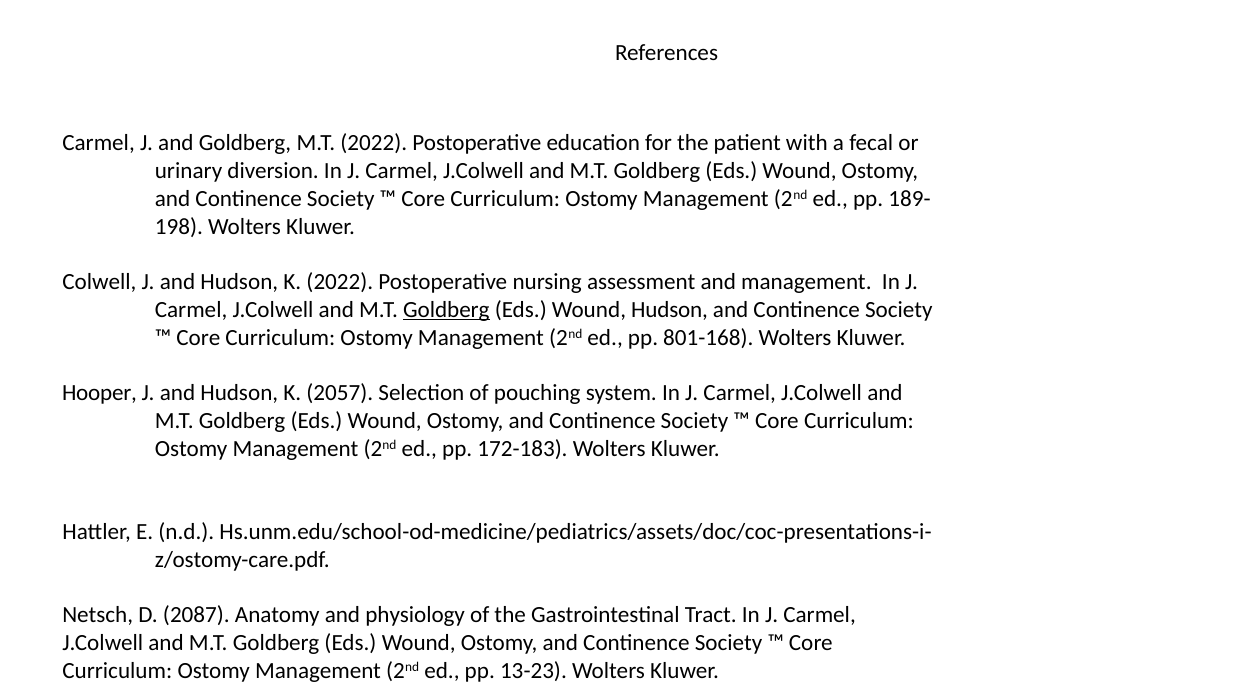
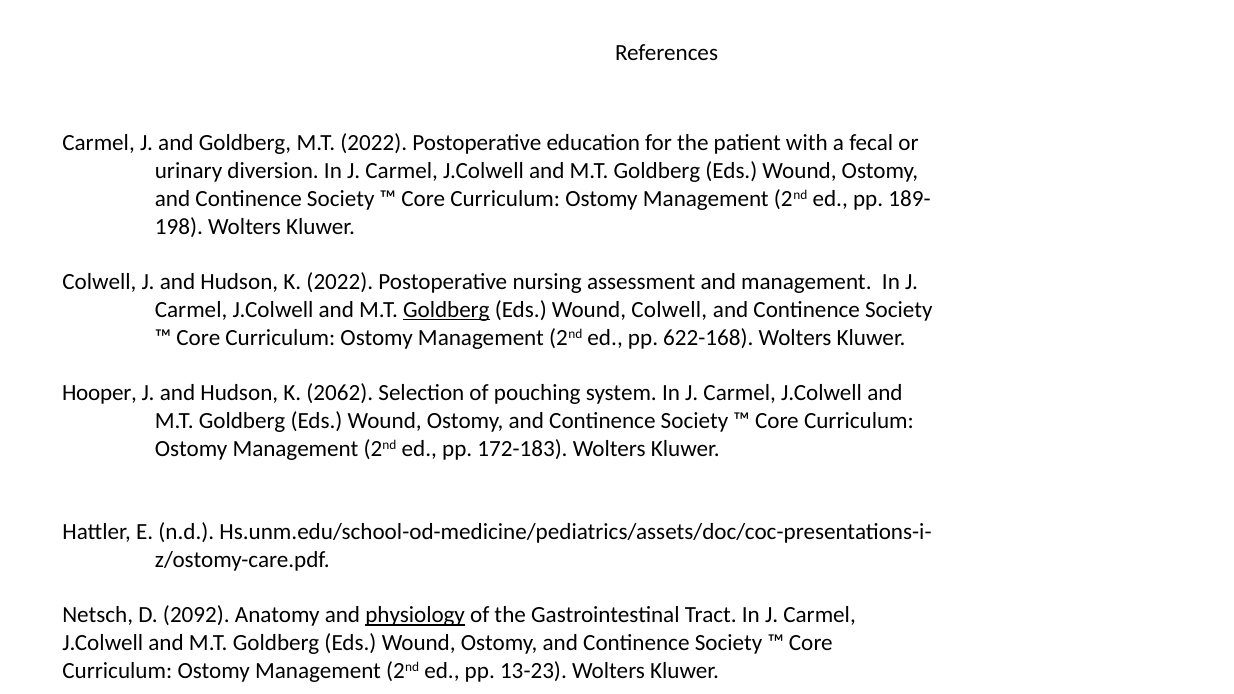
Wound Hudson: Hudson -> Colwell (669, 310)
801-168: 801-168 -> 622-168 (708, 338)
2057: 2057 -> 2062 (340, 393)
2087: 2087 -> 2092 (196, 615)
physiology underline: none -> present (415, 615)
